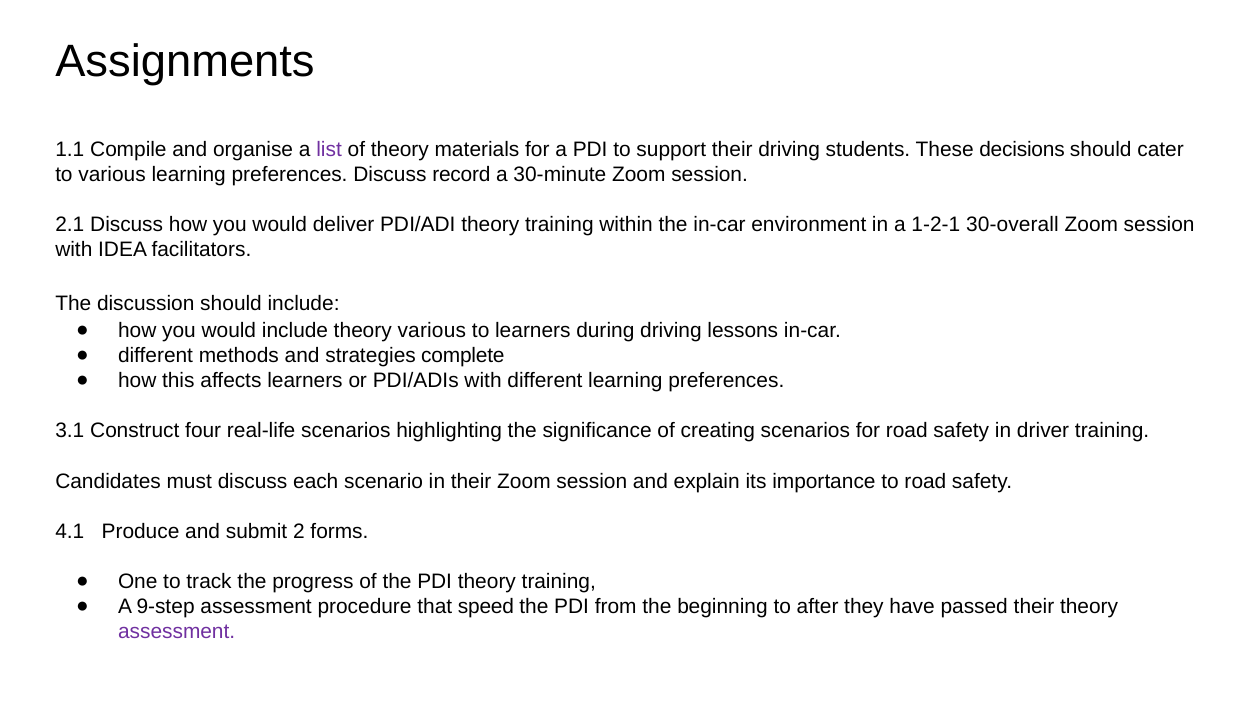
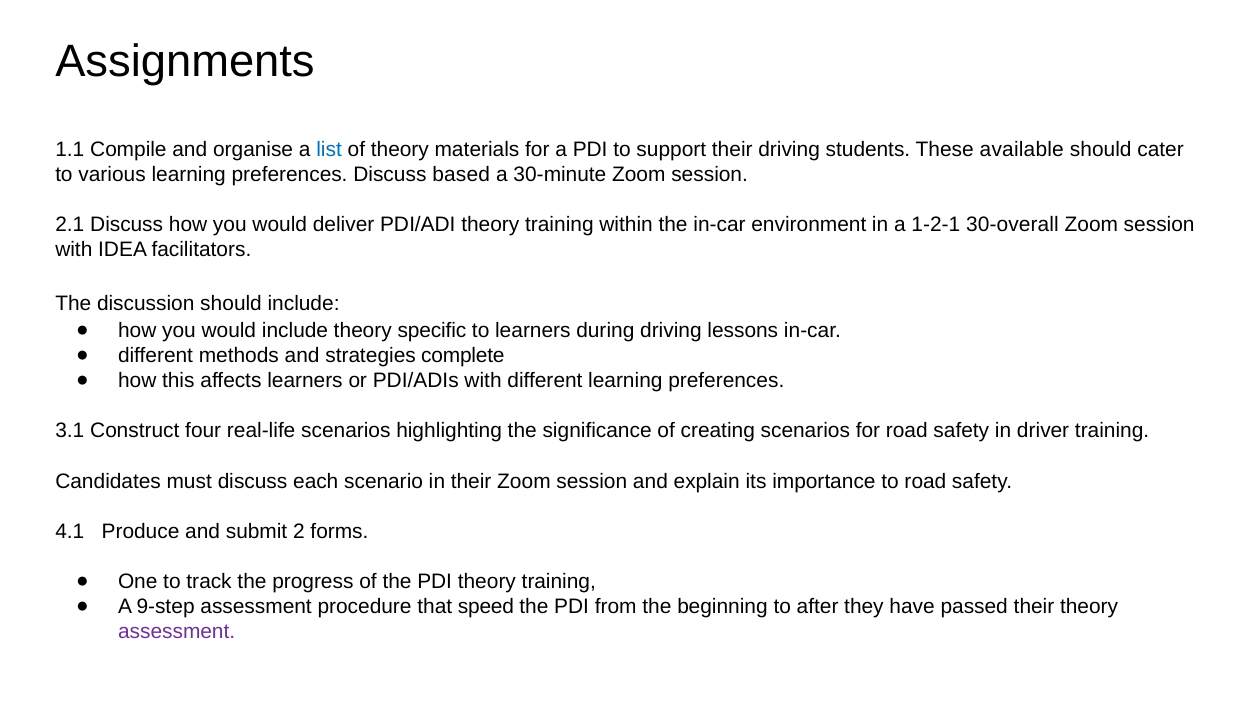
list colour: purple -> blue (329, 150)
decisions: decisions -> available (1022, 150)
record: record -> based (461, 175)
theory various: various -> specific (432, 331)
